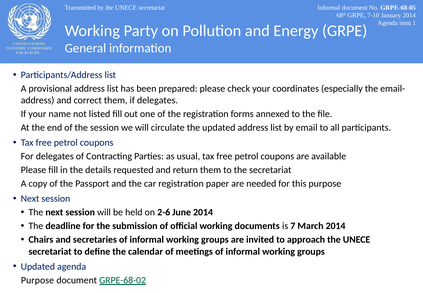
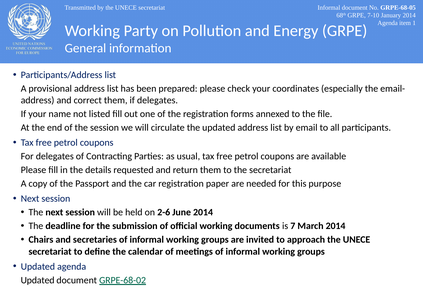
Purpose: Purpose -> Updated (38, 280)
